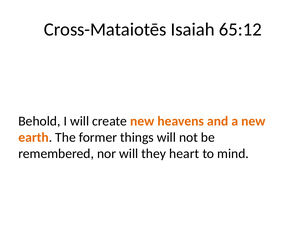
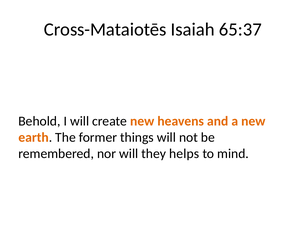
65:12: 65:12 -> 65:37 (240, 30)
heart: heart -> helps (184, 154)
